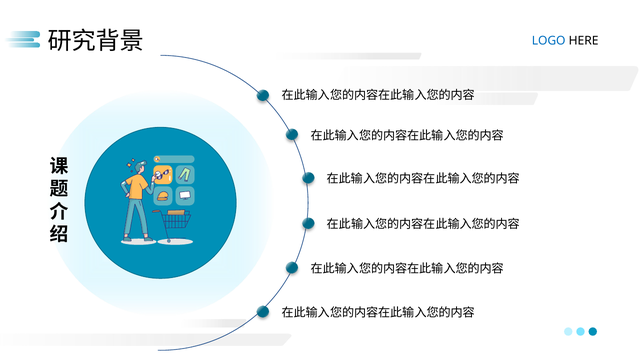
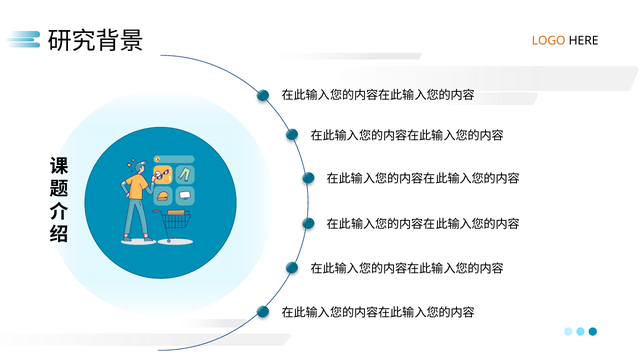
LOGO colour: blue -> orange (549, 41)
